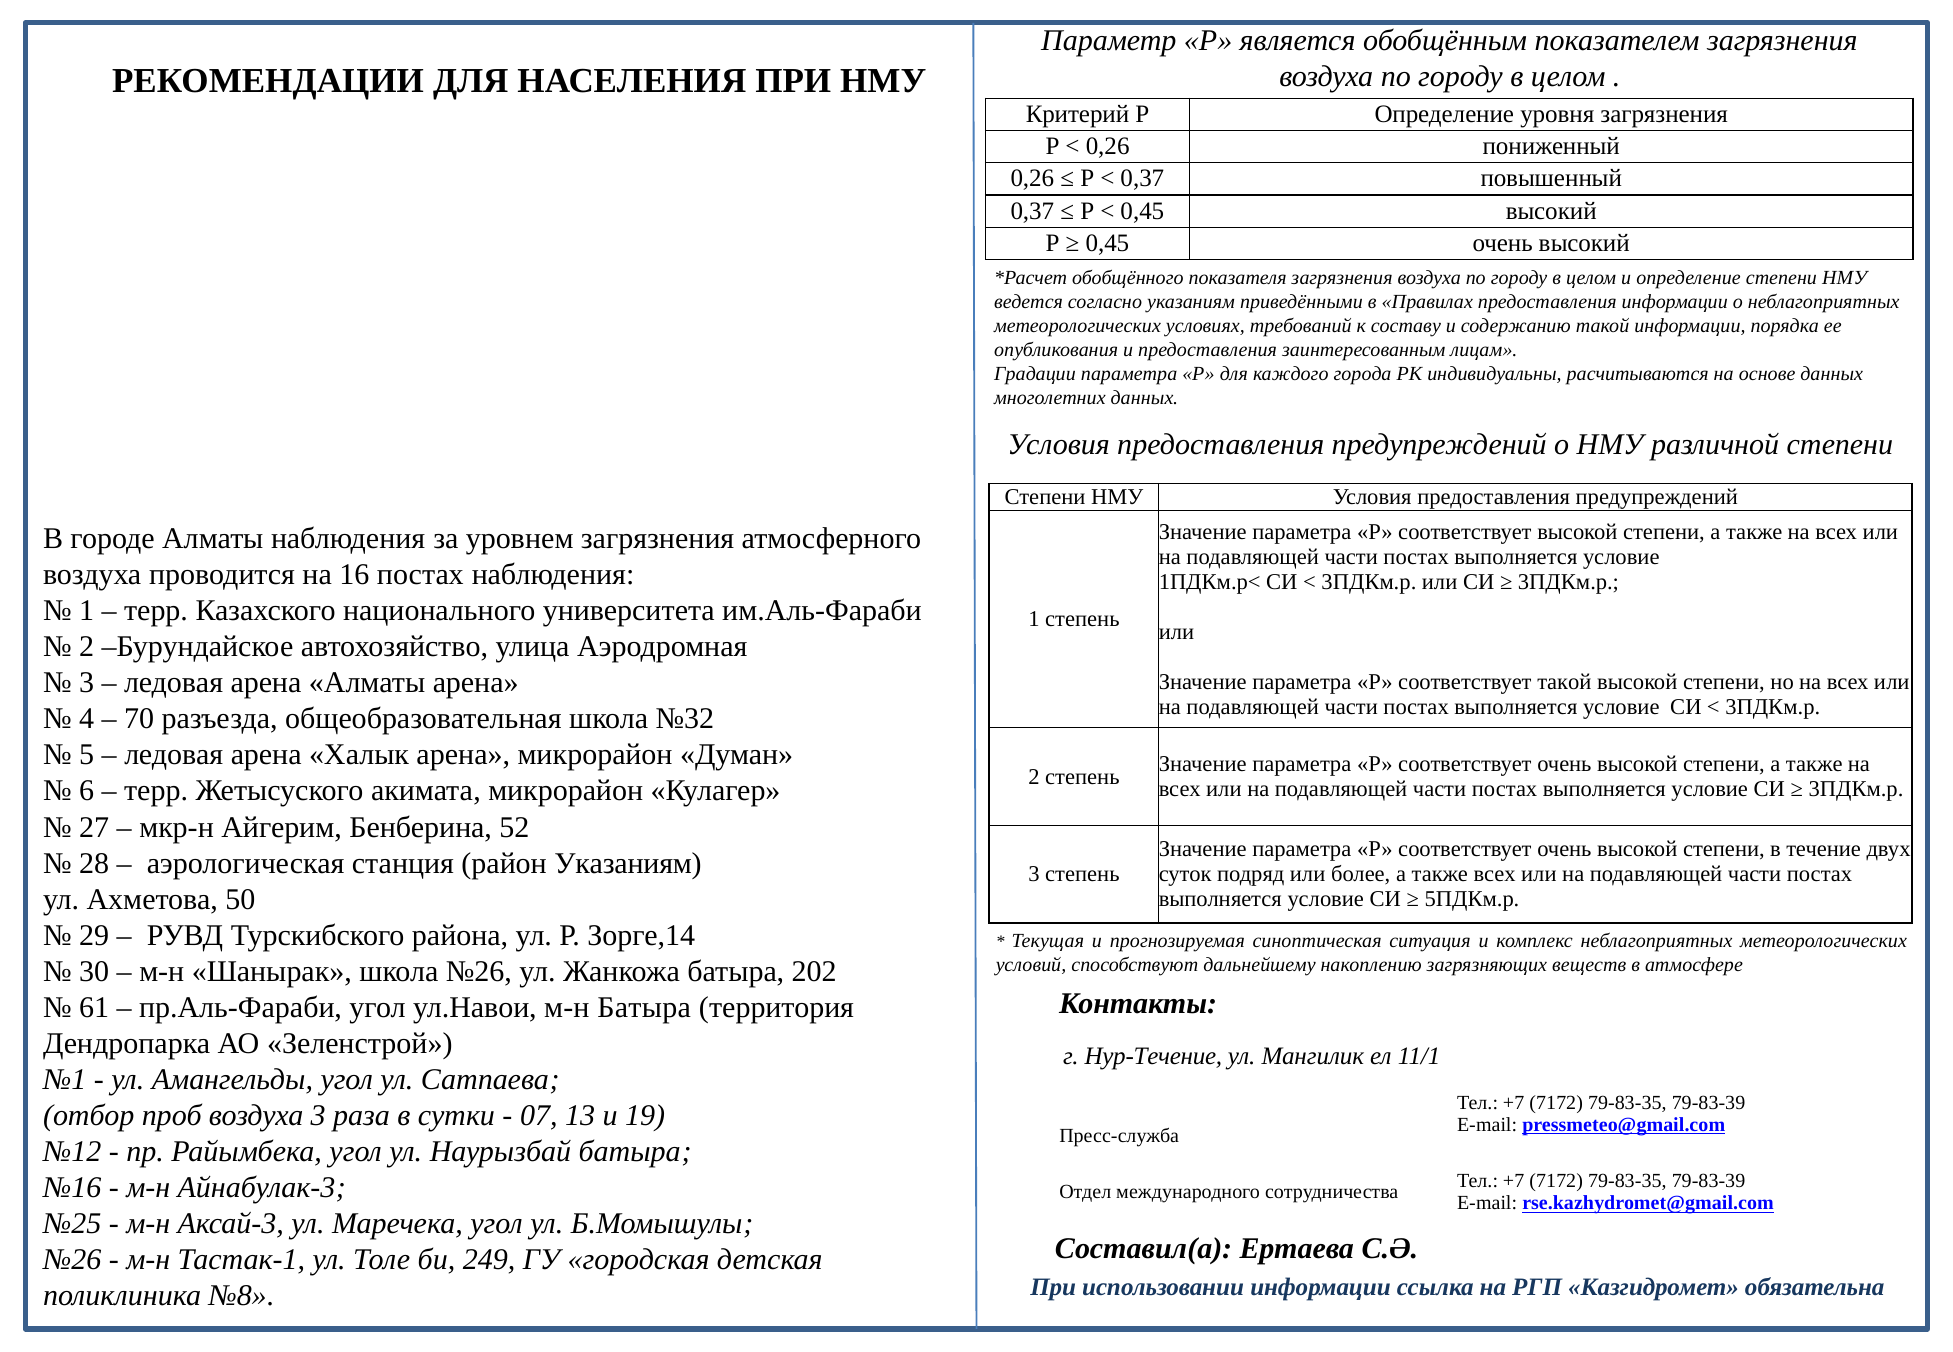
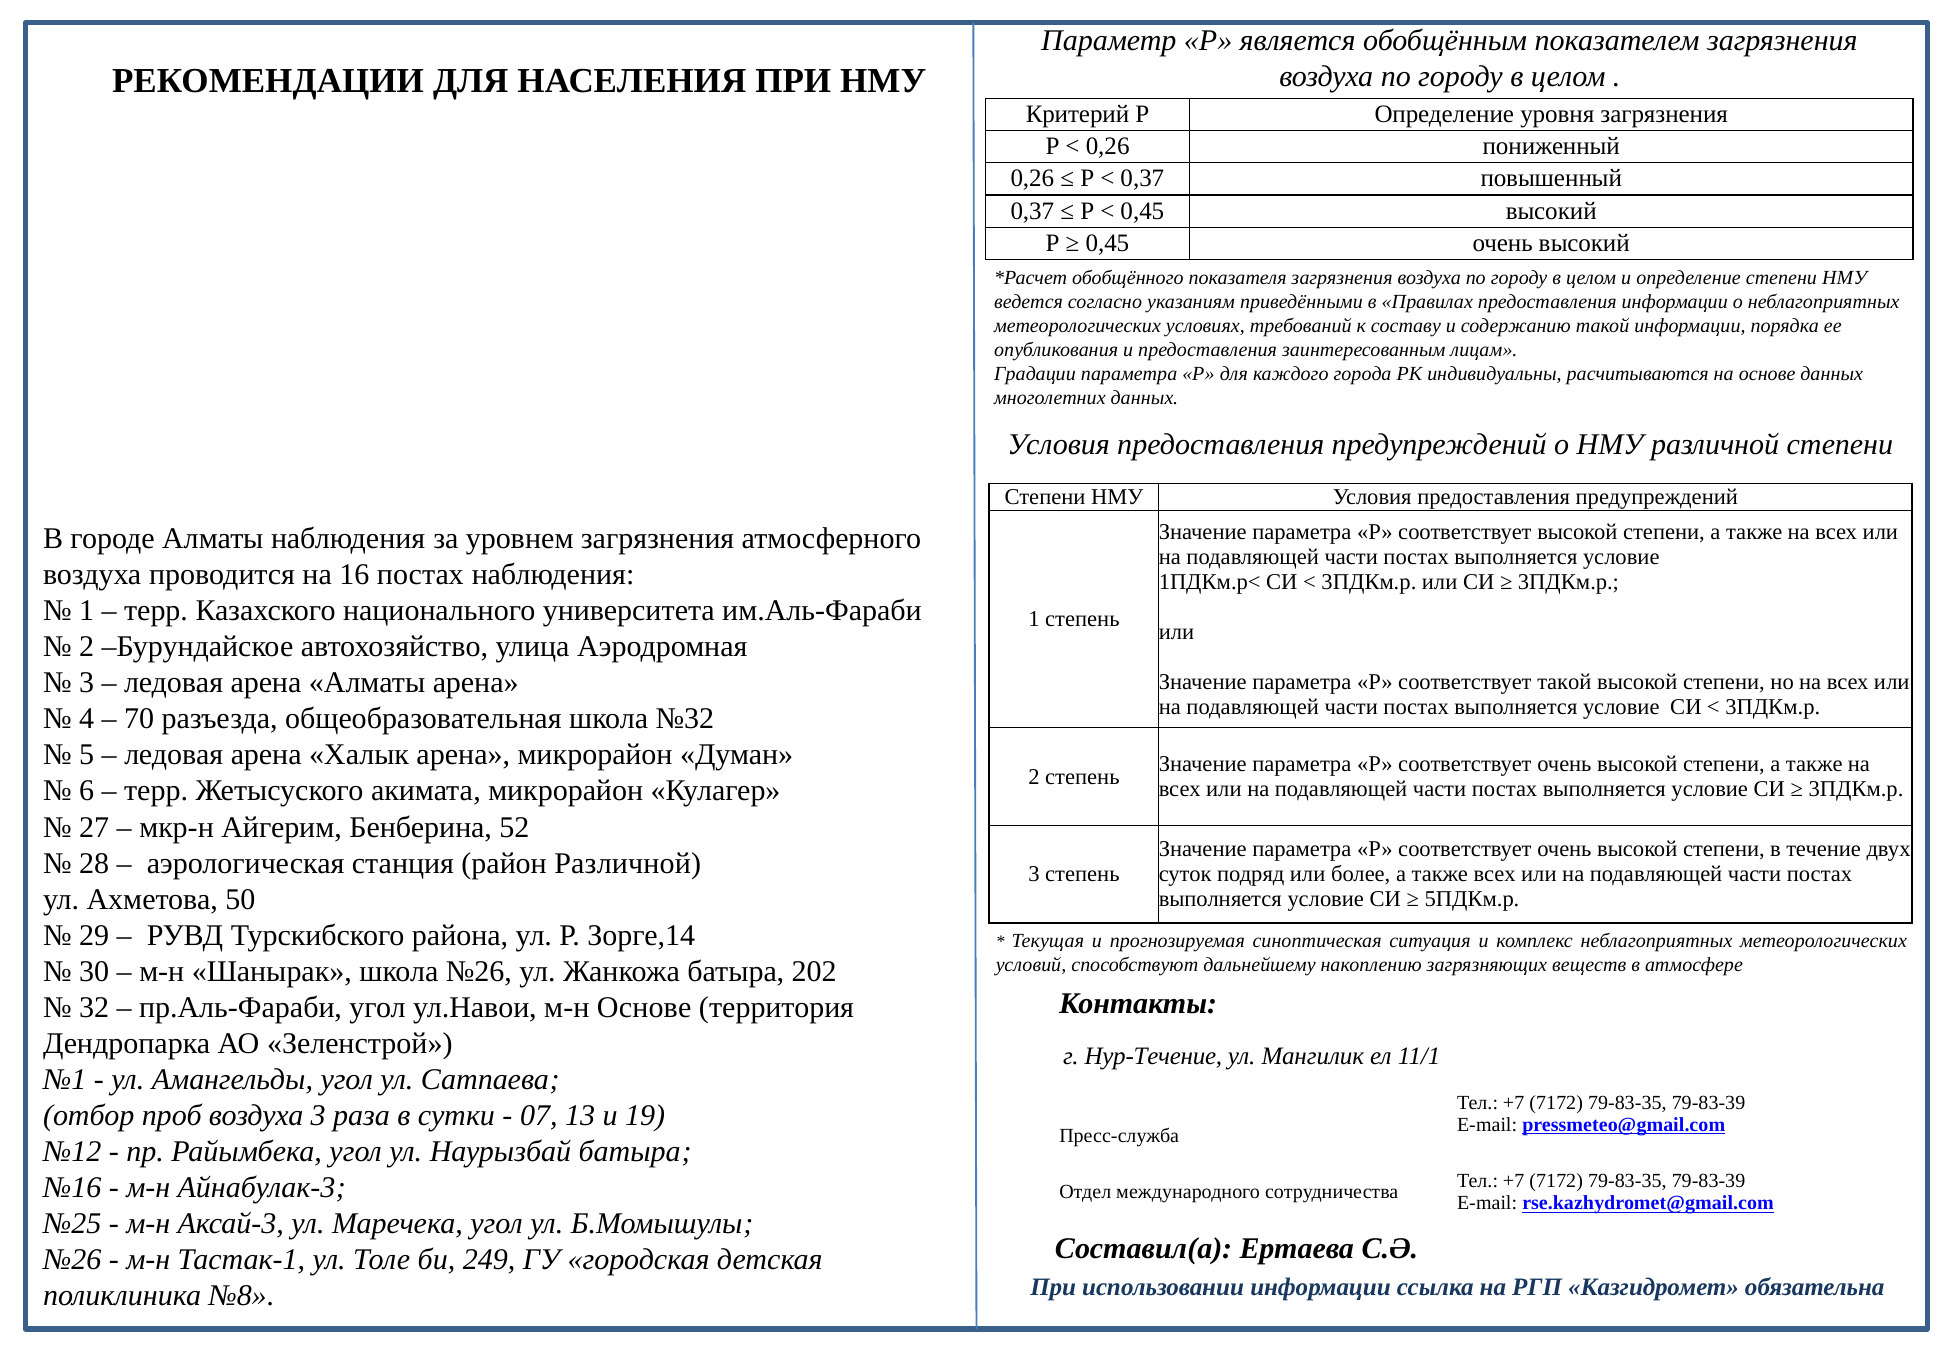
район Указаниям: Указаниям -> Различной (628, 863)
61: 61 -> 32 (94, 1007)
м-н Батыра: Батыра -> Основе (644, 1007)
